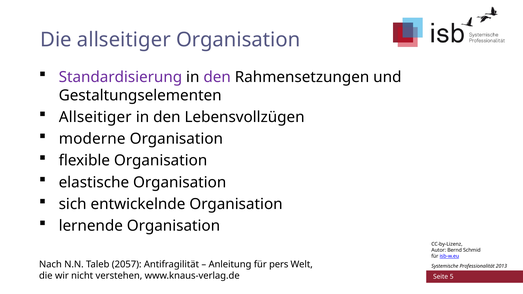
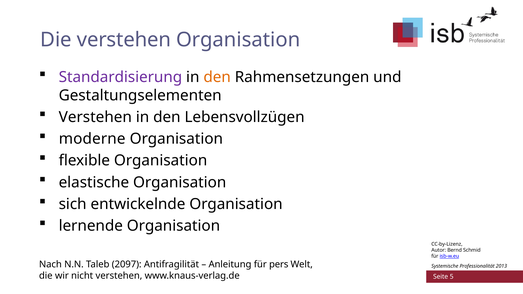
Die allseitiger: allseitiger -> verstehen (124, 40)
den colour: purple -> orange (217, 77)
Allseitiger: Allseitiger -> Verstehen (95, 117)
2057: 2057 -> 2097 (127, 264)
